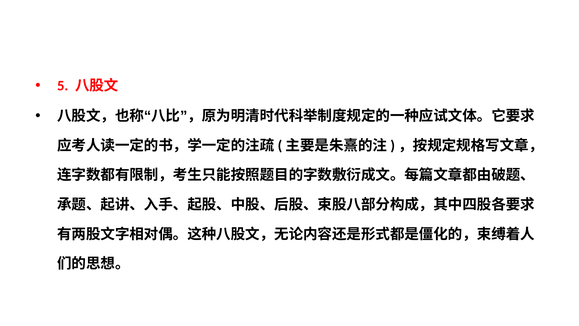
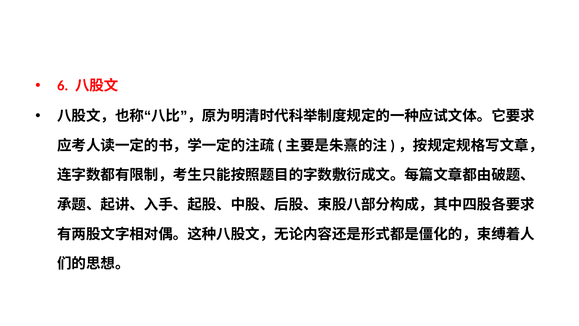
5: 5 -> 6 (63, 86)
